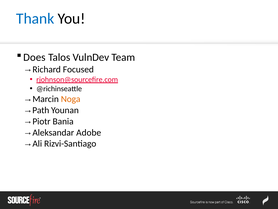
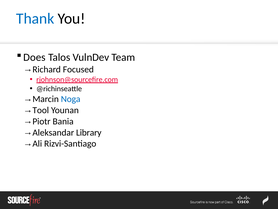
Noga colour: orange -> blue (71, 99)
Path: Path -> Tool (41, 110)
Adobe: Adobe -> Library (89, 132)
